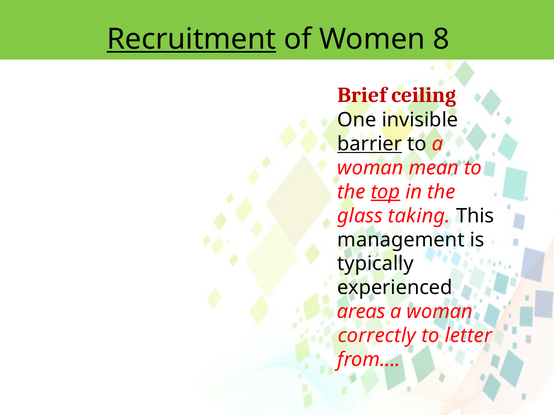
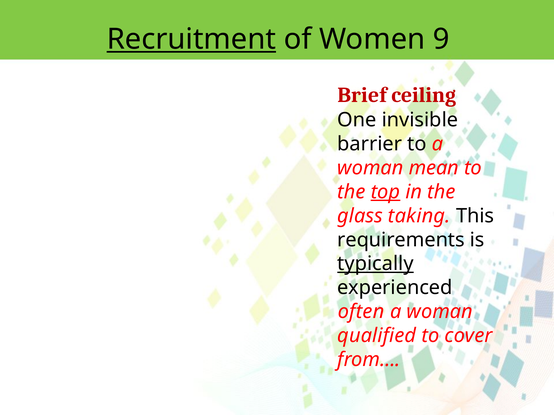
8: 8 -> 9 (441, 39)
barrier underline: present -> none (370, 144)
management: management -> requirements (401, 240)
typically underline: none -> present (375, 264)
areas: areas -> often (361, 312)
correctly: correctly -> qualified (377, 336)
letter: letter -> cover (468, 336)
